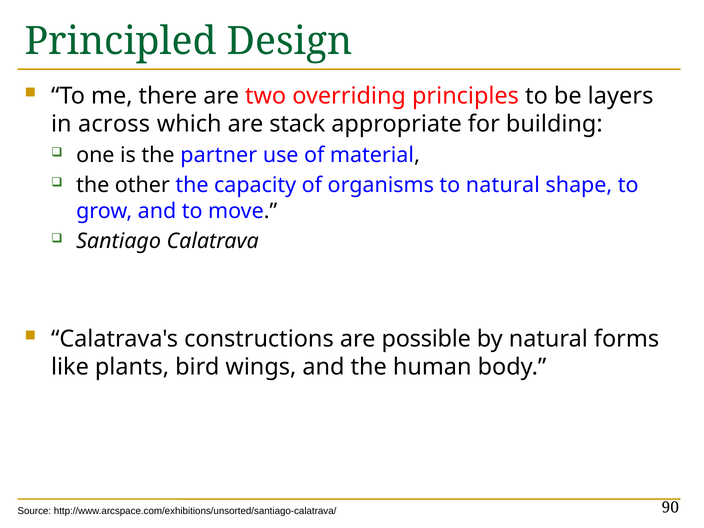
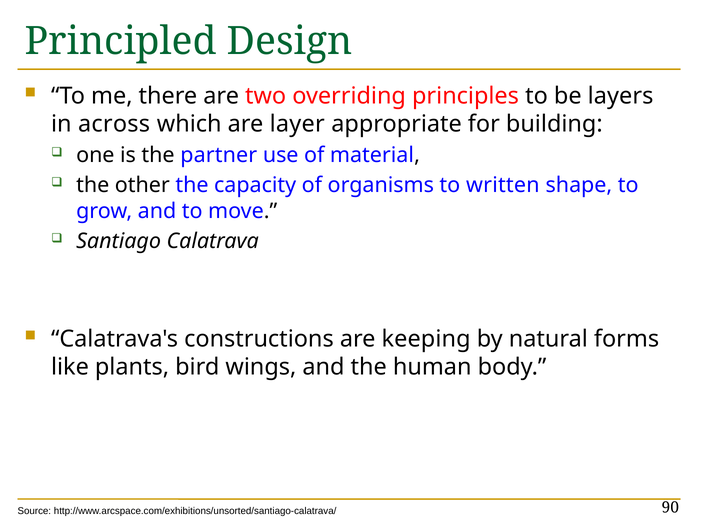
stack: stack -> layer (297, 124)
to natural: natural -> written (503, 185)
possible: possible -> keeping (426, 339)
